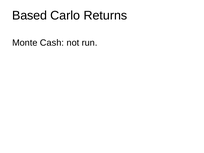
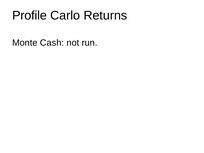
Based: Based -> Profile (30, 15)
